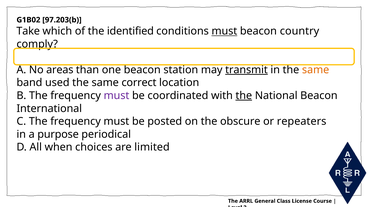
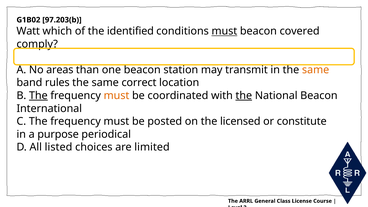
Take: Take -> Watt (28, 31)
country: country -> covered (300, 31)
transmit underline: present -> none (247, 70)
used: used -> rules (57, 83)
The underline: none -> present (38, 96)
must colour: purple -> orange (116, 96)
obscure: obscure -> licensed (240, 121)
repeaters: repeaters -> constitute (302, 121)
when: when -> listed (59, 147)
